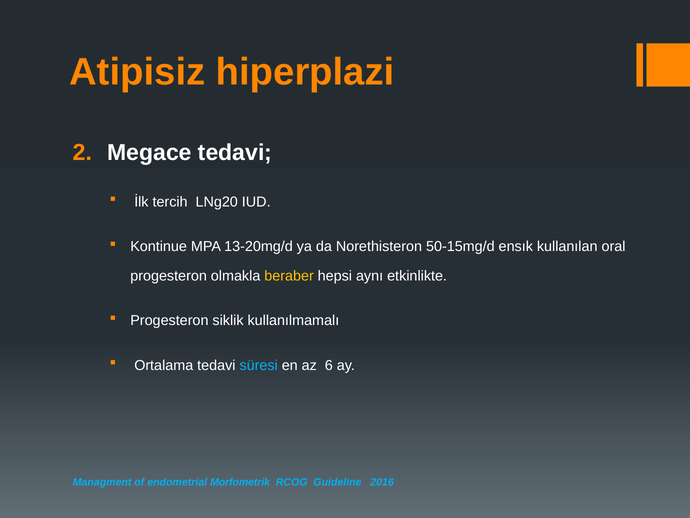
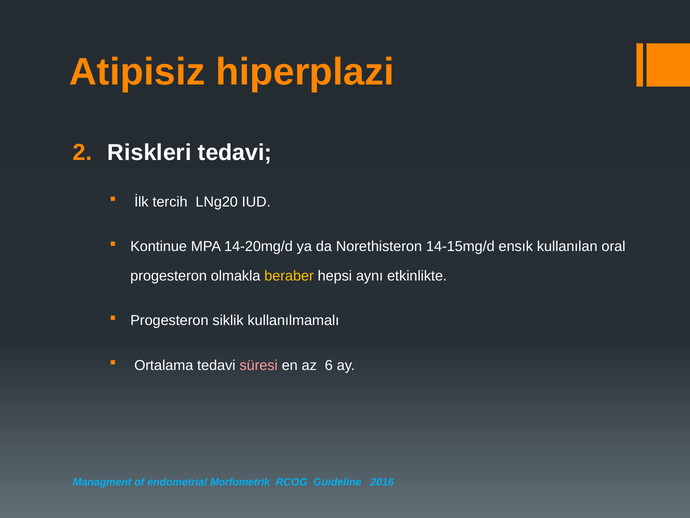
Megace: Megace -> Riskleri (149, 153)
13-20mg/d: 13-20mg/d -> 14-20mg/d (258, 246)
50-15mg/d: 50-15mg/d -> 14-15mg/d (460, 246)
süresi colour: light blue -> pink (259, 365)
